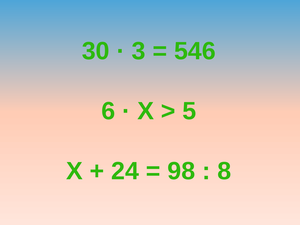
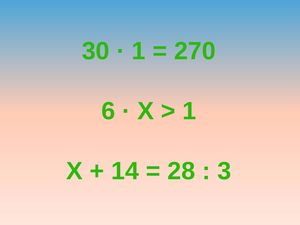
3: 3 -> 1 (139, 51)
546: 546 -> 270 (195, 51)
5: 5 -> 1 (189, 111)
24: 24 -> 14 (125, 171)
98: 98 -> 28 (181, 171)
8: 8 -> 3 (224, 171)
